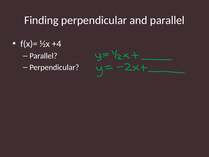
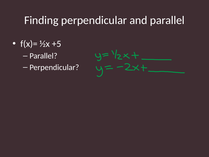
+4: +4 -> +5 (57, 44)
